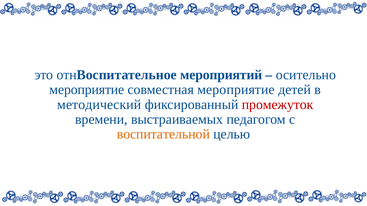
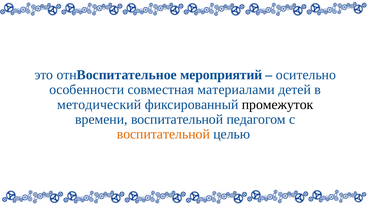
мероприятие: мероприятие -> особенности (87, 90)
совместная мероприятие: мероприятие -> материалами (236, 90)
промежуток colour: red -> black (278, 105)
времени выстраиваемых: выстраиваемых -> воспитательной (177, 120)
